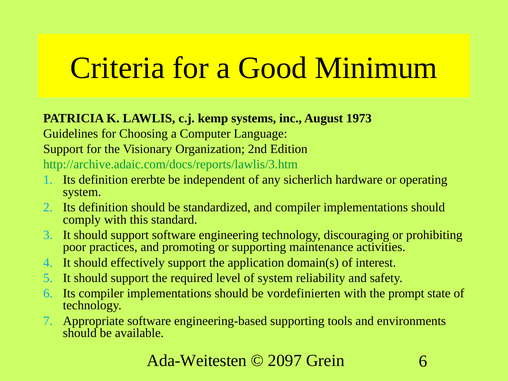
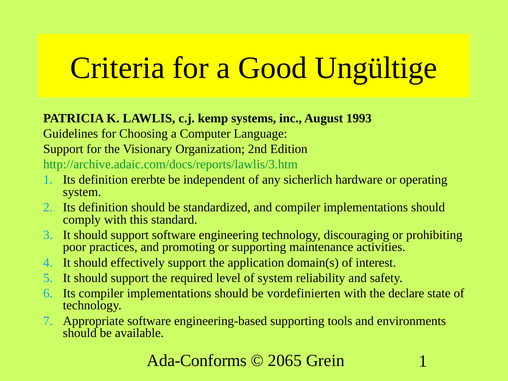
Minimum: Minimum -> Ungültige (376, 68)
1973: 1973 -> 1993 (359, 118)
prompt: prompt -> declare (406, 293)
Ada-Weitesten: Ada-Weitesten -> Ada-Conforms (197, 360)
2097: 2097 -> 2065 (285, 360)
Grein 6: 6 -> 1 (423, 361)
